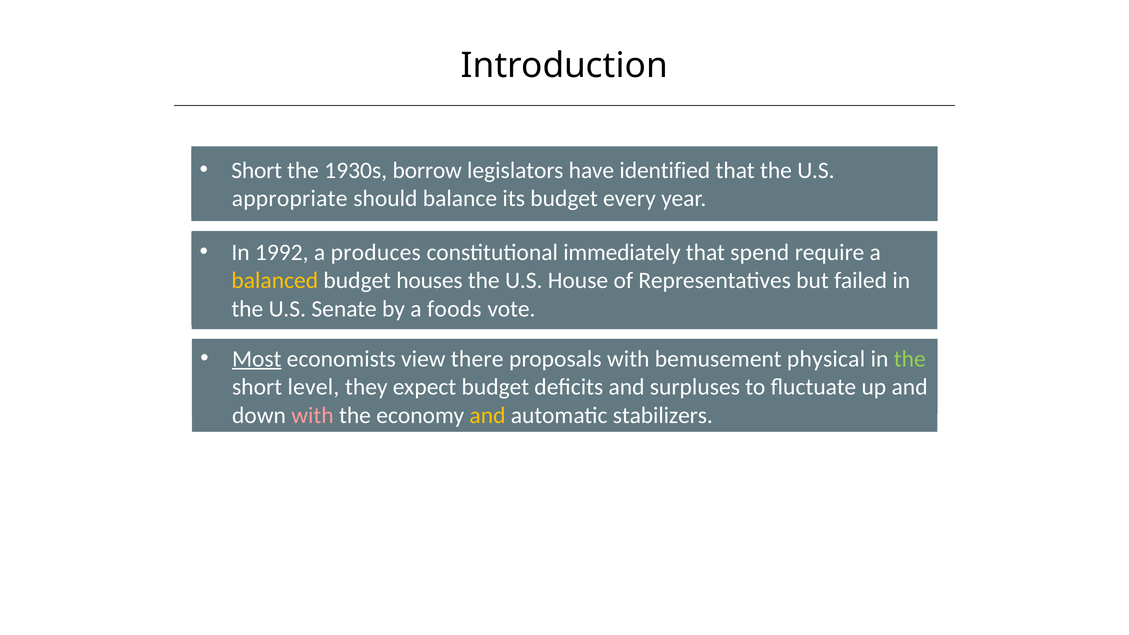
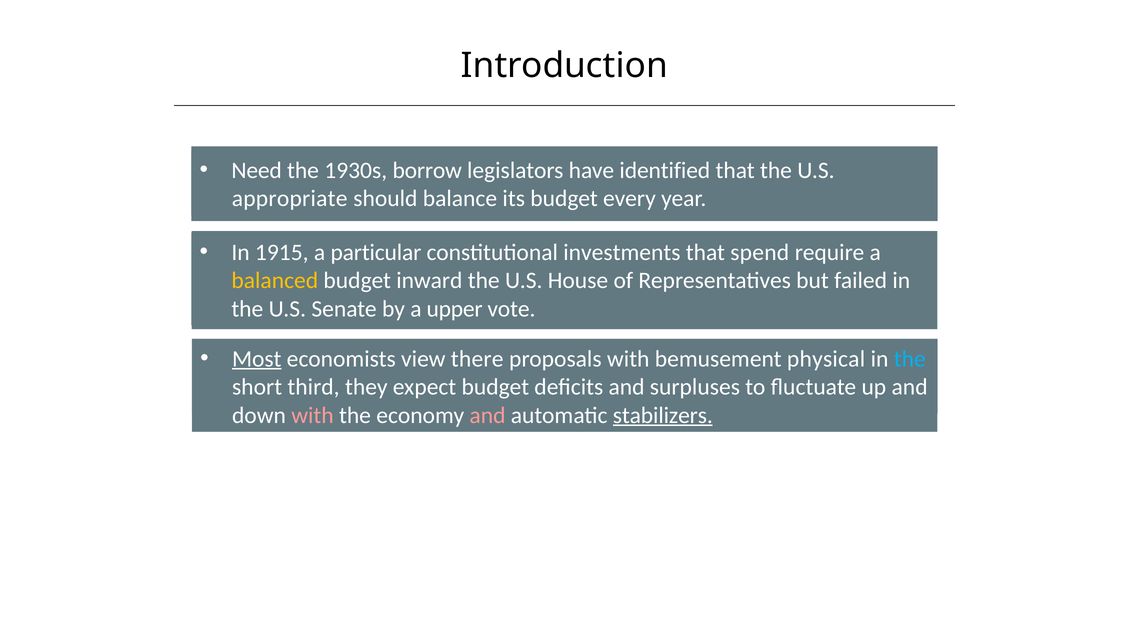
Short: Short -> Need (257, 170)
1992: 1992 -> 1915 (282, 252)
produces: produces -> particular (376, 252)
immediately: immediately -> investments (622, 252)
houses: houses -> inward (429, 281)
foods: foods -> upper (455, 309)
the colour: light green -> light blue (910, 359)
level: level -> third (314, 387)
and colour: yellow -> pink (487, 415)
stabilizers underline: none -> present (663, 415)
